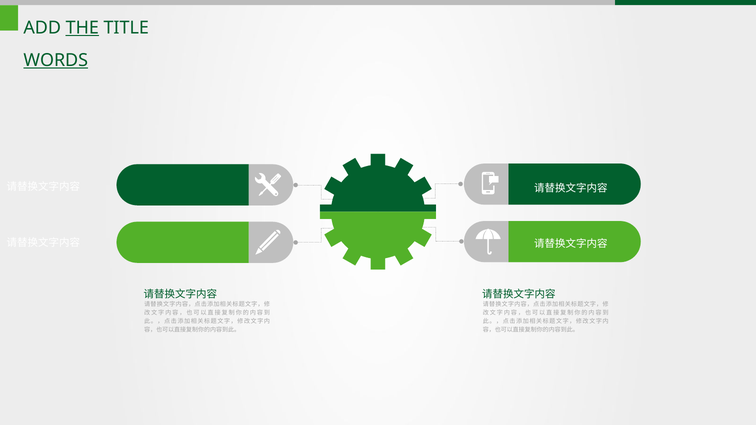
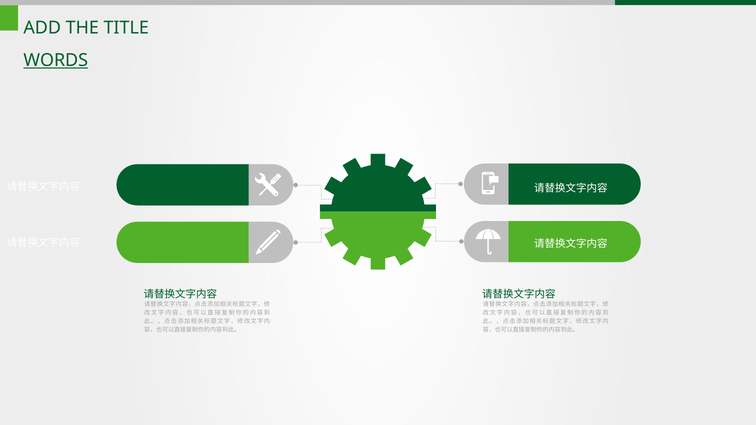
THE underline: present -> none (82, 28)
